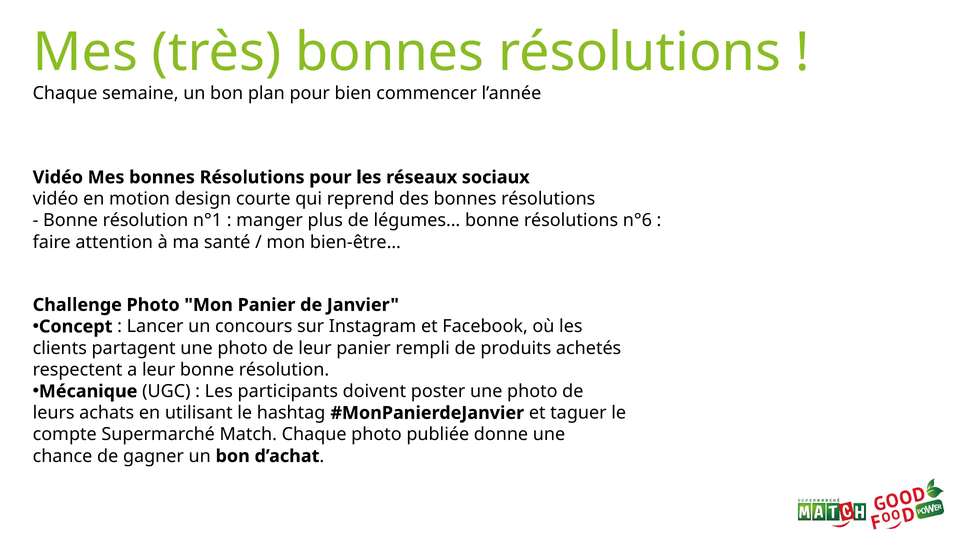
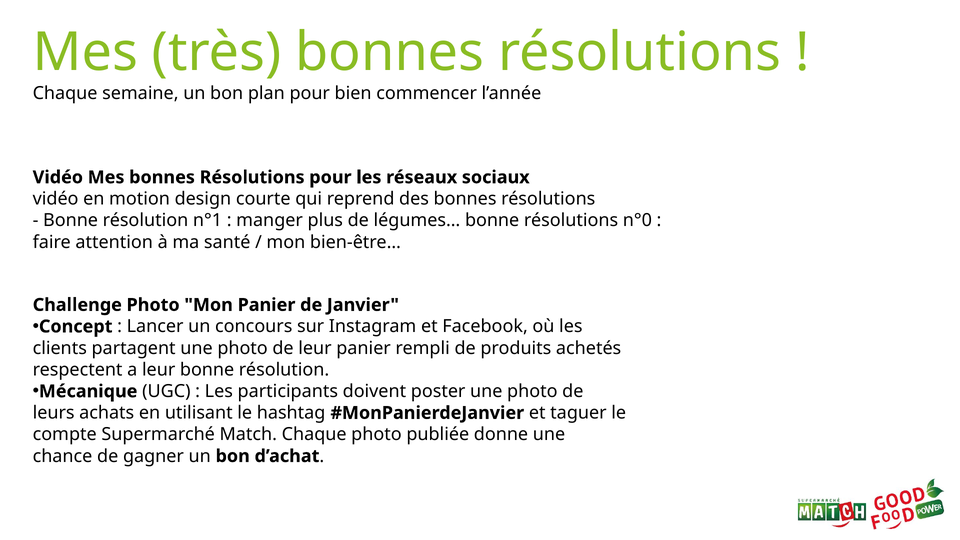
n°6: n°6 -> n°0 (637, 221)
